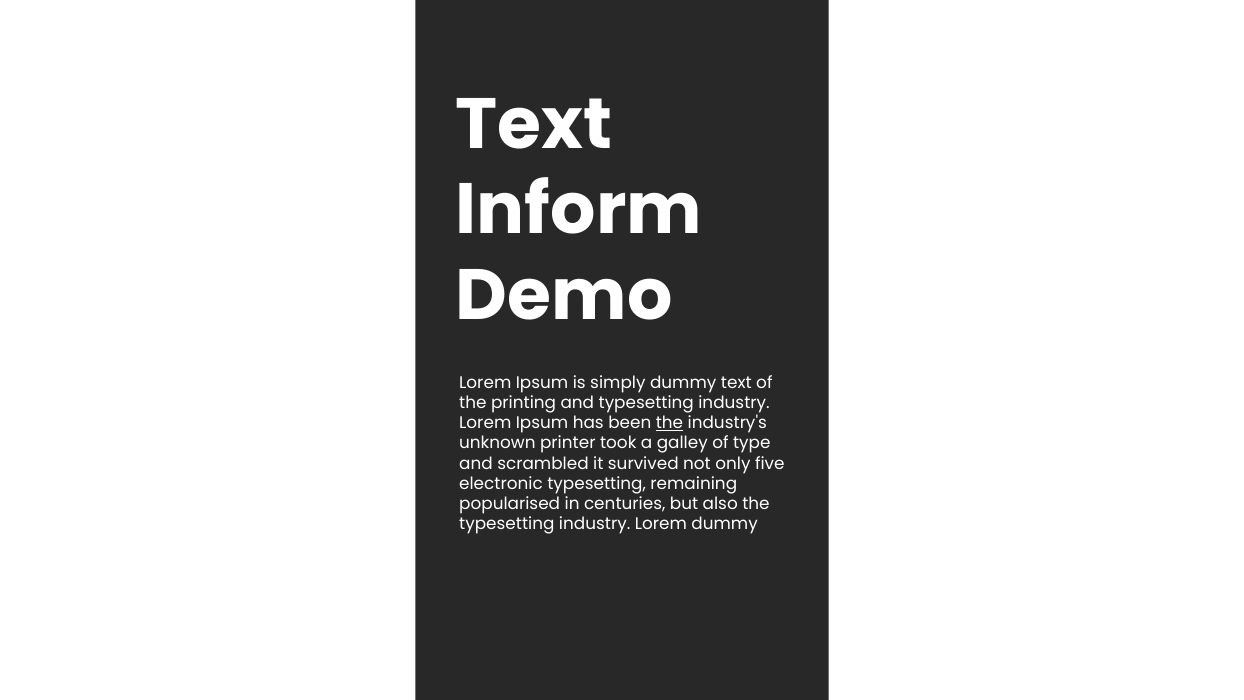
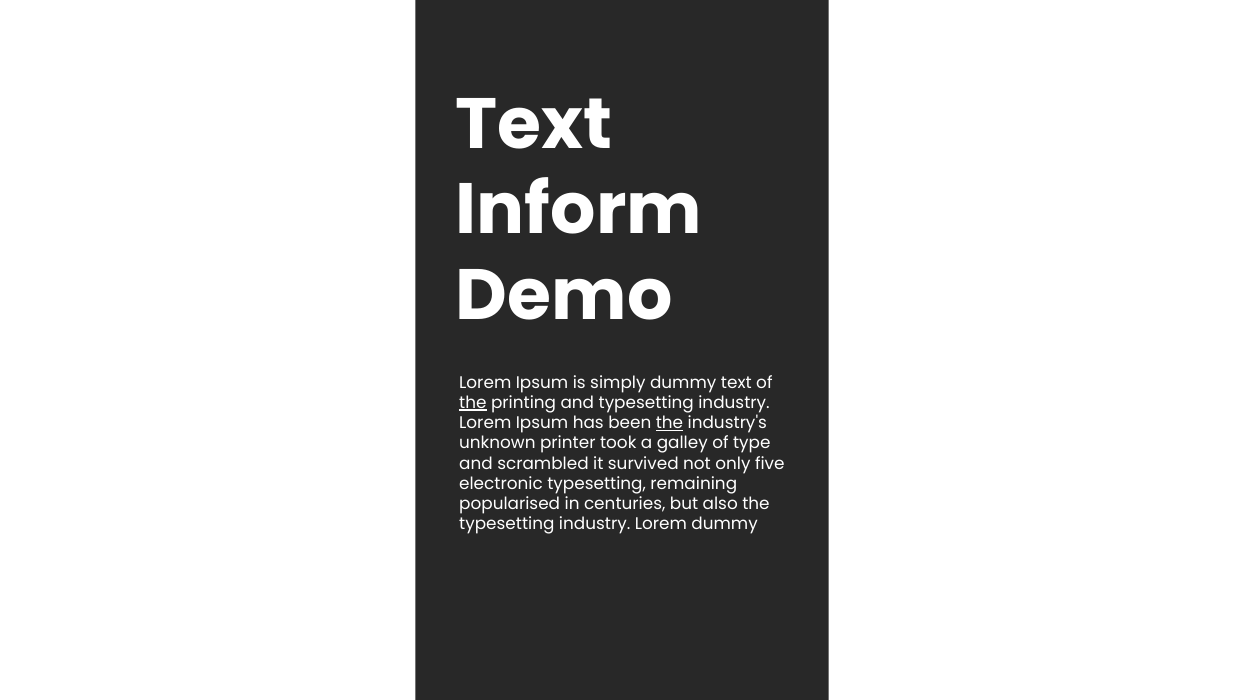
the underline: none -> present (473, 403)
